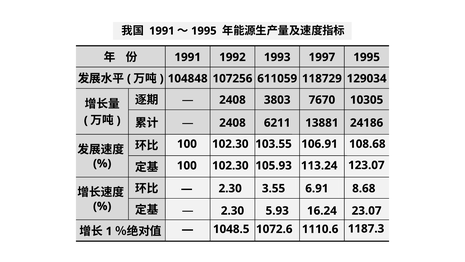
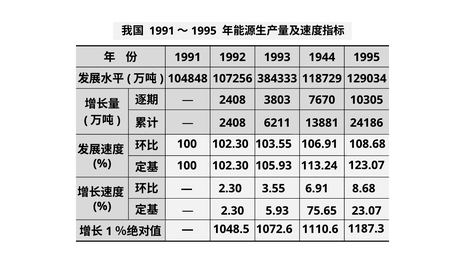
1997: 1997 -> 1944 (322, 57)
611059: 611059 -> 384333 (277, 78)
16.24: 16.24 -> 75.65 (322, 210)
